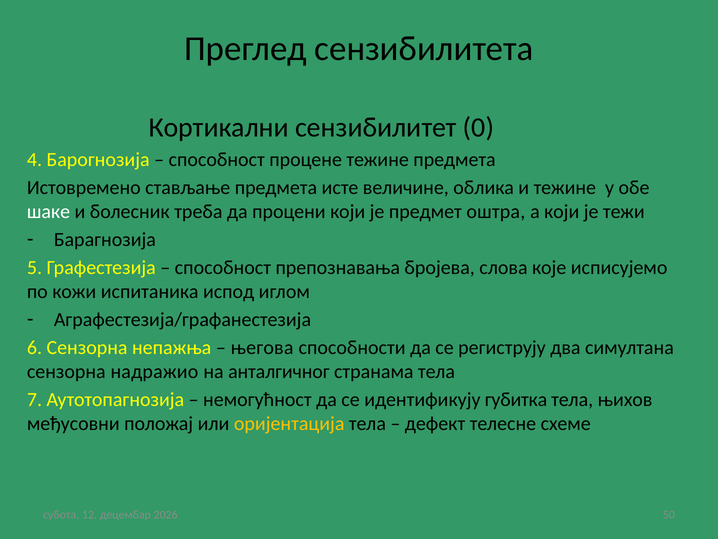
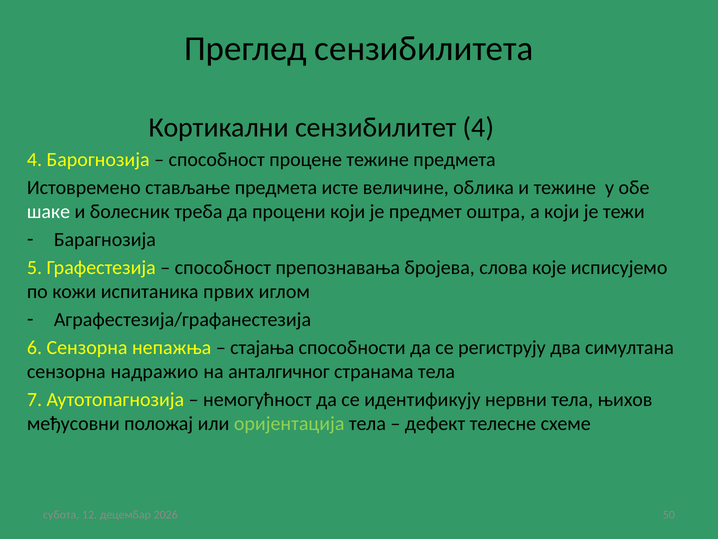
сензибилитет 0: 0 -> 4 (478, 128)
испод: испод -> првих (229, 291)
његова: његова -> стајања (262, 347)
губитка: губитка -> нервни (516, 399)
оријентација colour: yellow -> light green (289, 423)
